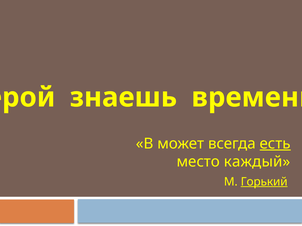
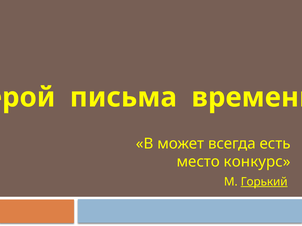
знаешь: знаешь -> письма (123, 98)
есть underline: present -> none (275, 144)
каждый: каждый -> конкурс (257, 162)
